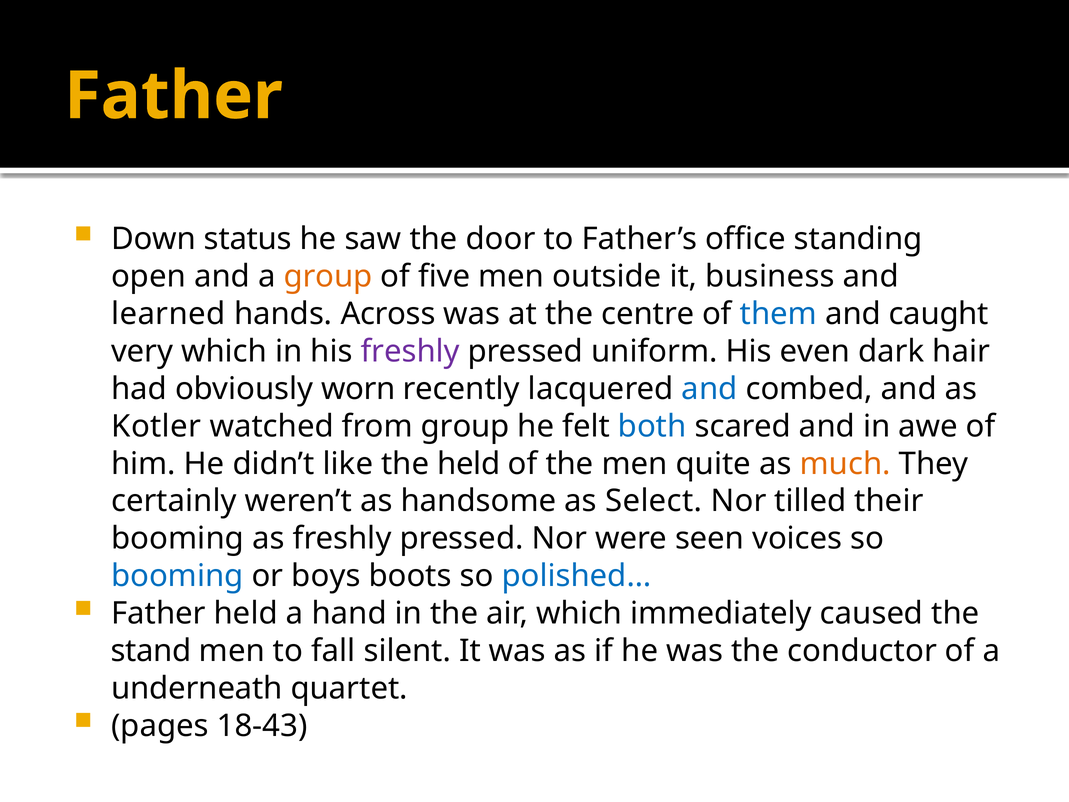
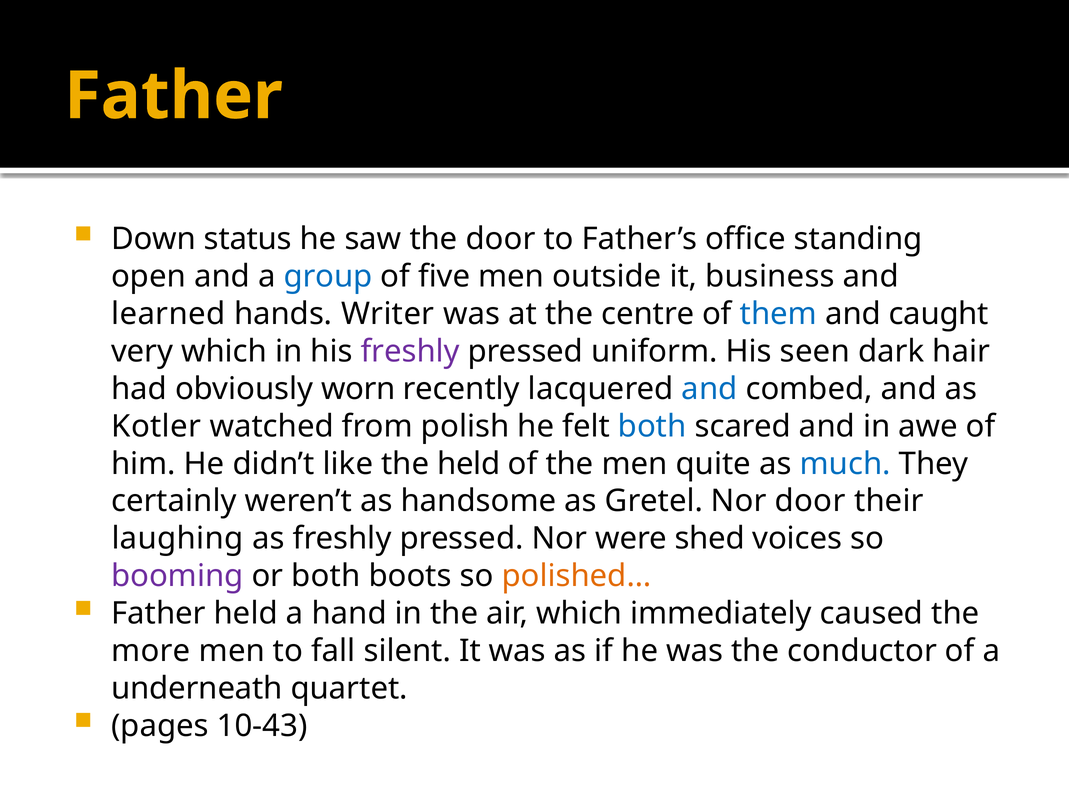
group colour: orange -> blue (328, 277)
Across: Across -> Writer (388, 314)
even: even -> seen (815, 351)
from group: group -> polish (465, 426)
much colour: orange -> blue (845, 464)
Select: Select -> Gretel (654, 501)
Nor tilled: tilled -> door (810, 501)
booming: booming -> laughing (178, 538)
seen: seen -> shed (710, 538)
booming colour: blue -> purple (177, 576)
or boys: boys -> both (326, 576)
polished… colour: blue -> orange (576, 576)
stand: stand -> more (151, 651)
18-43: 18-43 -> 10-43 (262, 726)
